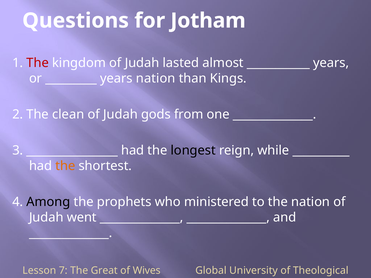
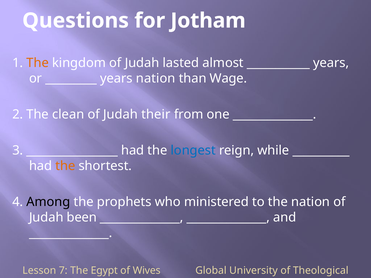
The colour: red -> orange (38, 63)
Kings: Kings -> Wage (228, 78)
gods: gods -> their (156, 115)
longest colour: black -> blue (193, 151)
went: went -> been (82, 218)
Great: Great -> Egypt (104, 271)
